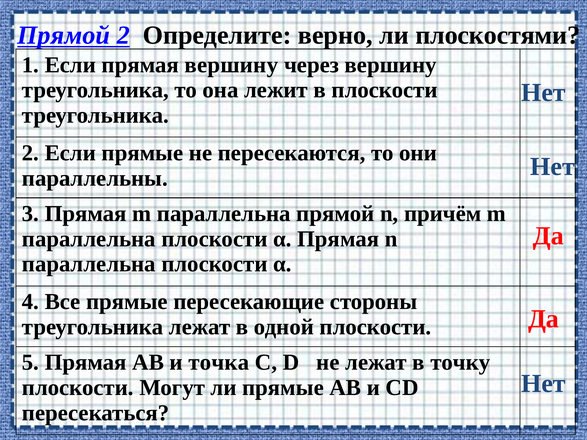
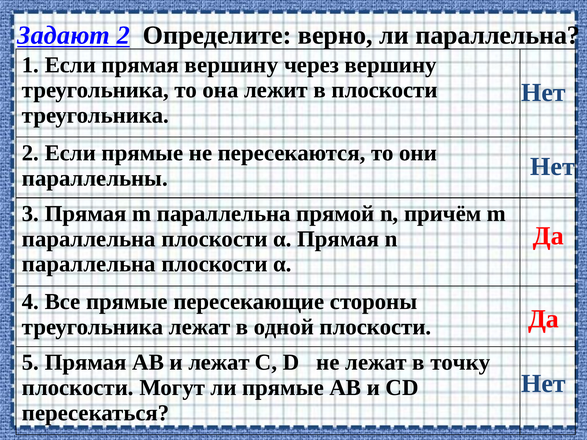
Прямой: Прямой -> Задают (64, 35)
ли плоскостями: плоскостями -> параллельна (498, 35)
и точка: точка -> лежат (219, 363)
